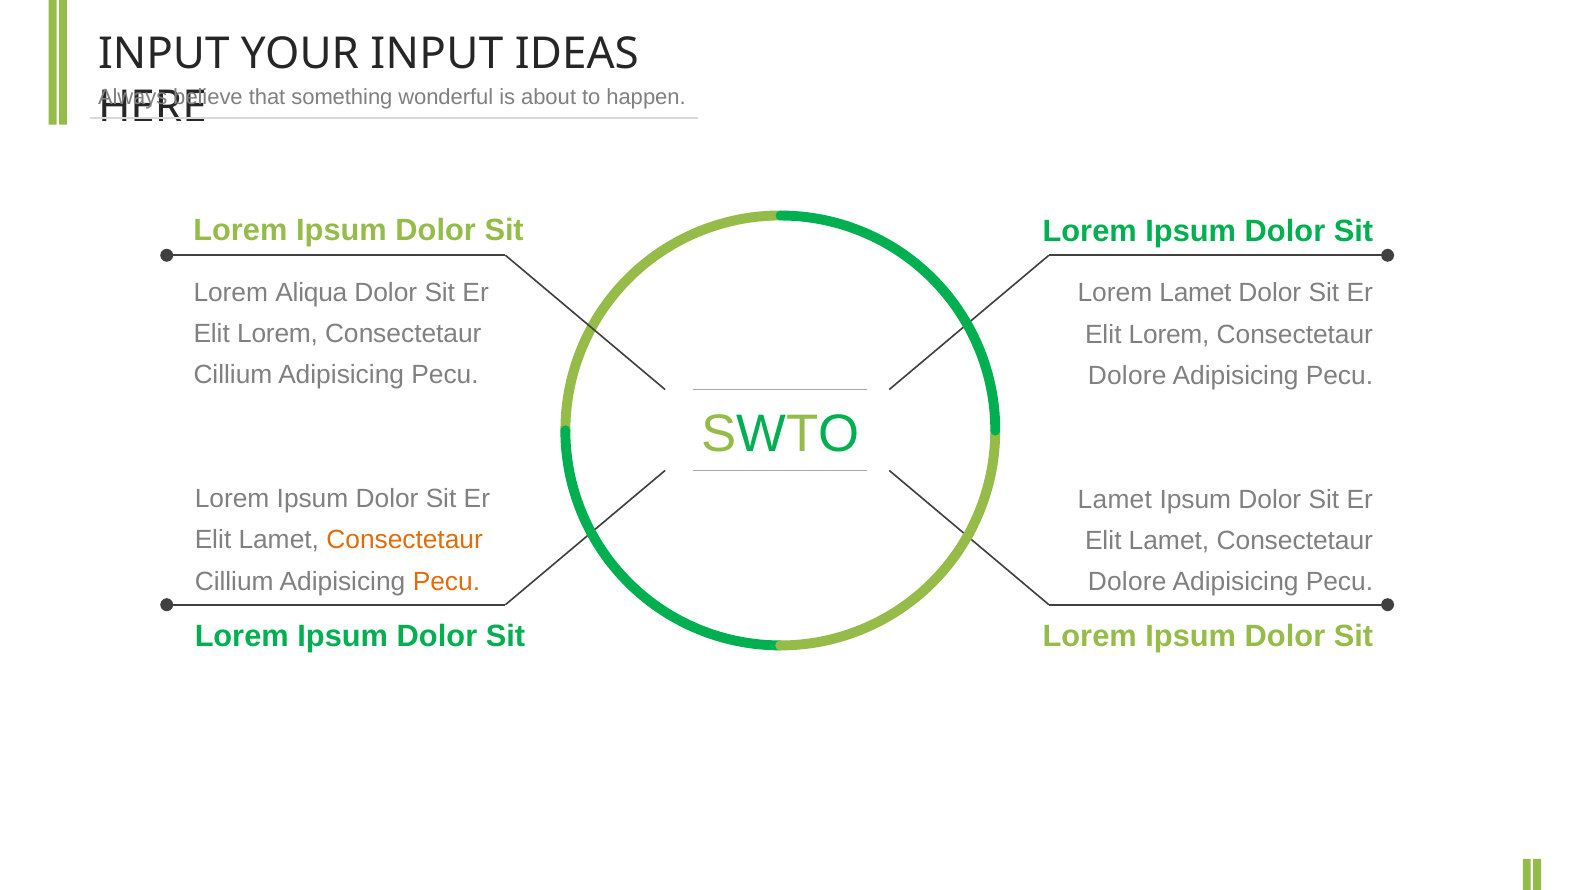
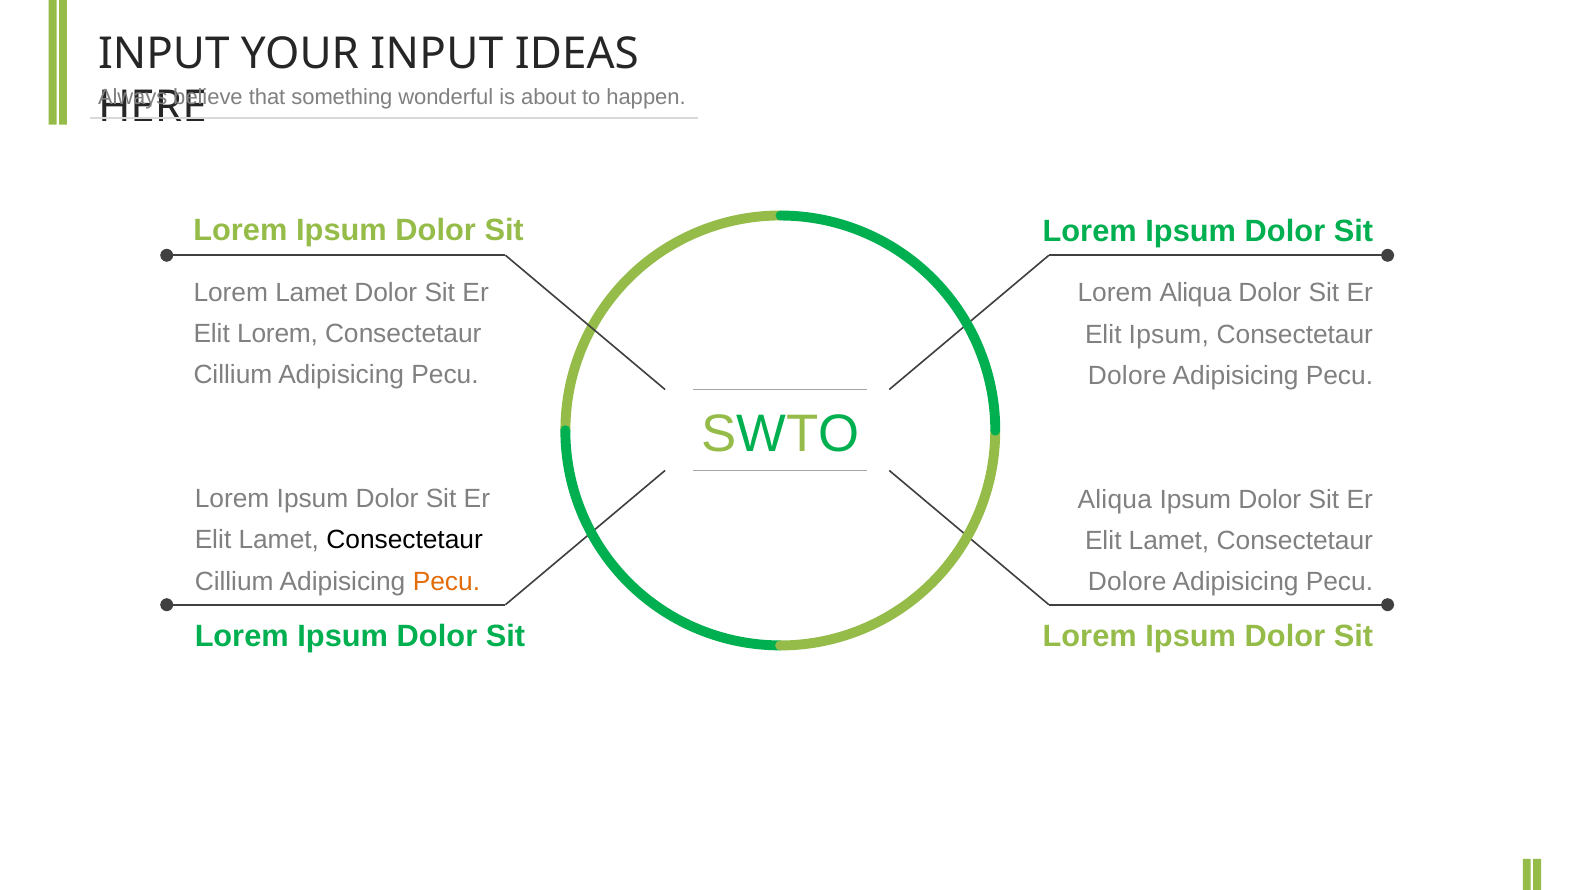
Lorem Aliqua: Aliqua -> Lamet (311, 293)
Lorem Lamet: Lamet -> Aliqua (1195, 293)
Lorem: Lorem -> Ipsum (1169, 334)
Lamet: Lamet -> Aliqua (1115, 500)
Consectetaur colour: orange -> black (405, 540)
